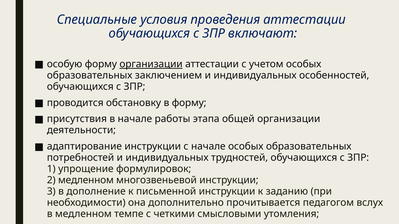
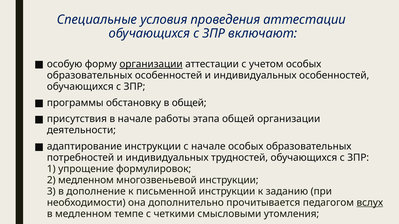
образовательных заключением: заключением -> особенностей (169, 75)
проводится: проводится -> программы (75, 103)
в форму: форму -> общей (189, 103)
вслух underline: none -> present (370, 203)
